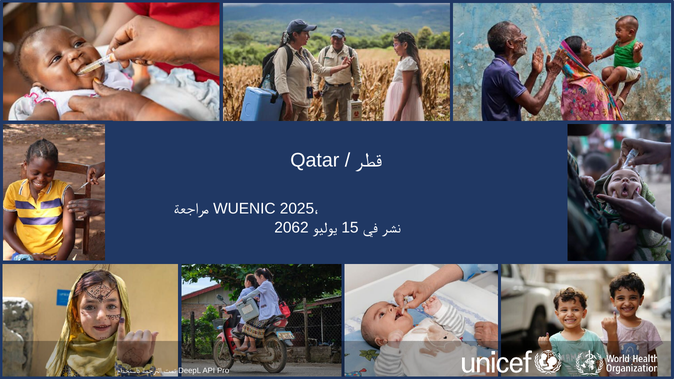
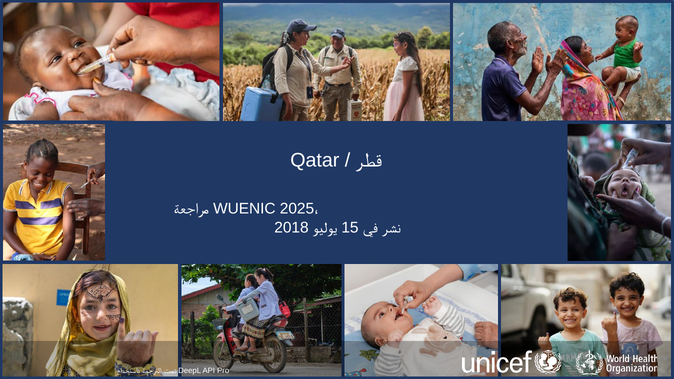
2062: 2062 -> 2018 (291, 228)
